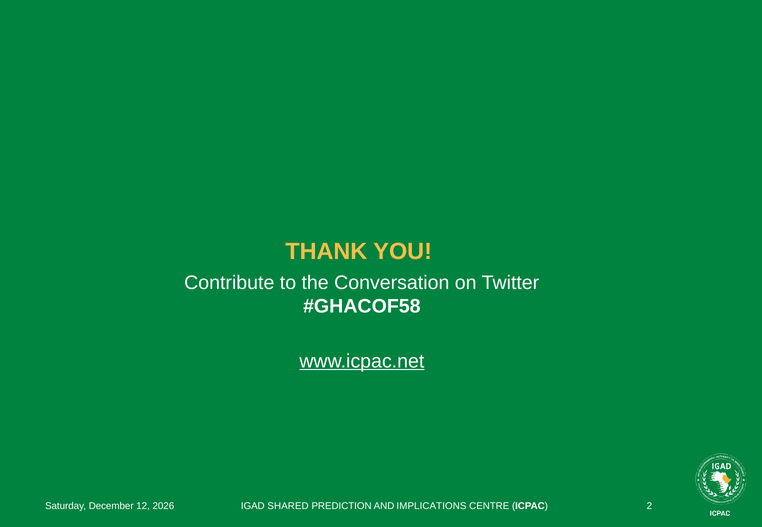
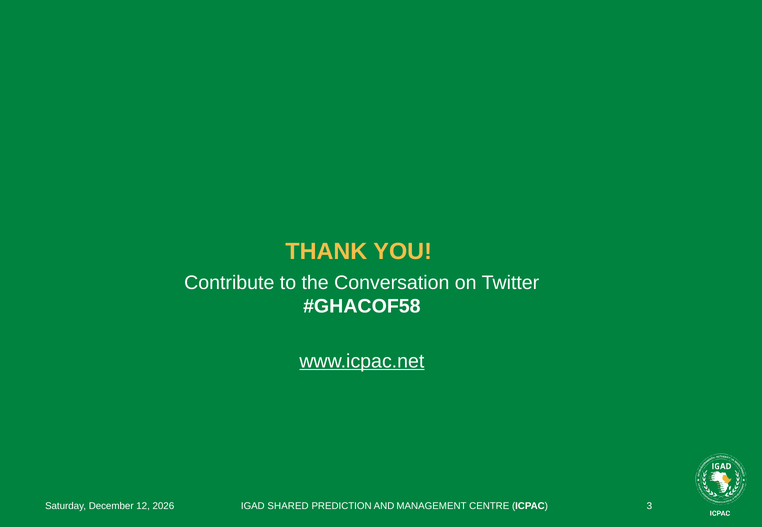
IMPLICATIONS: IMPLICATIONS -> MANAGEMENT (431, 507)
2: 2 -> 3 (649, 507)
